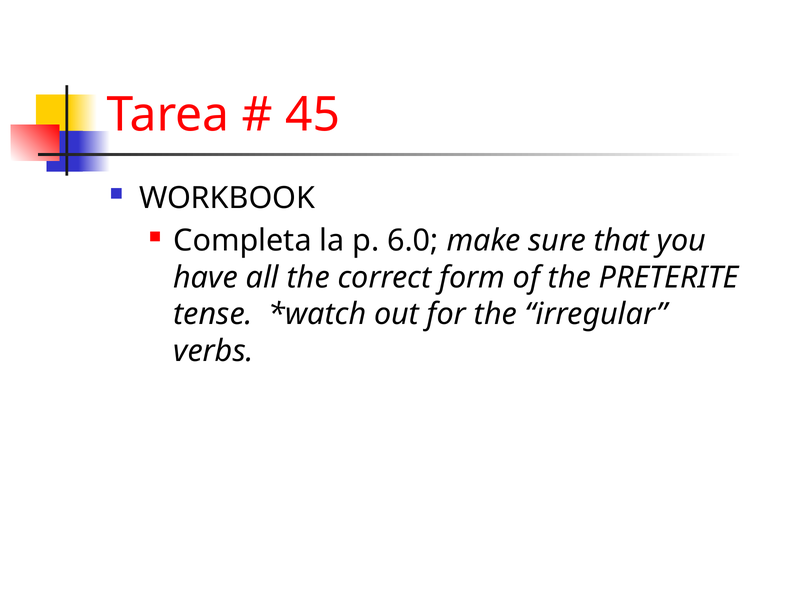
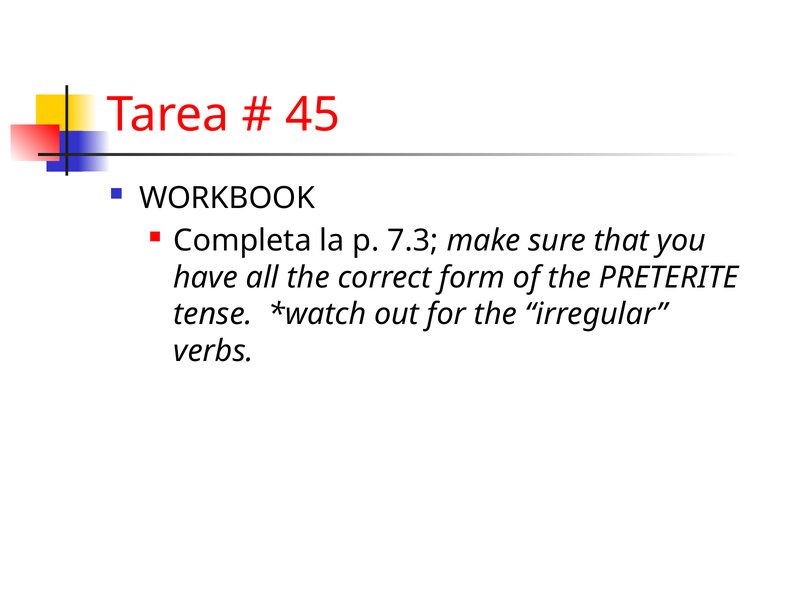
6.0: 6.0 -> 7.3 (413, 241)
